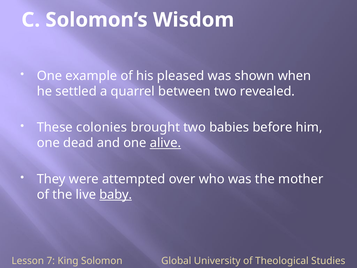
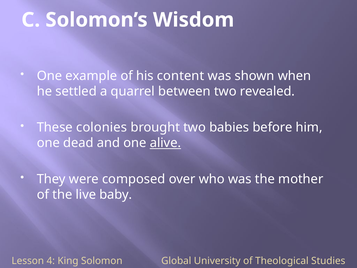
pleased: pleased -> content (181, 76)
attempted: attempted -> composed (134, 179)
baby underline: present -> none (116, 194)
7: 7 -> 4 (51, 261)
